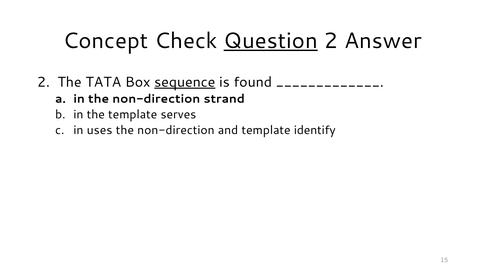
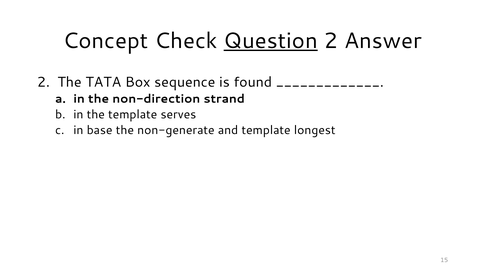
sequence underline: present -> none (185, 82)
uses: uses -> base (100, 130)
non-direction: non-direction -> non-generate (176, 130)
identify: identify -> longest (315, 130)
